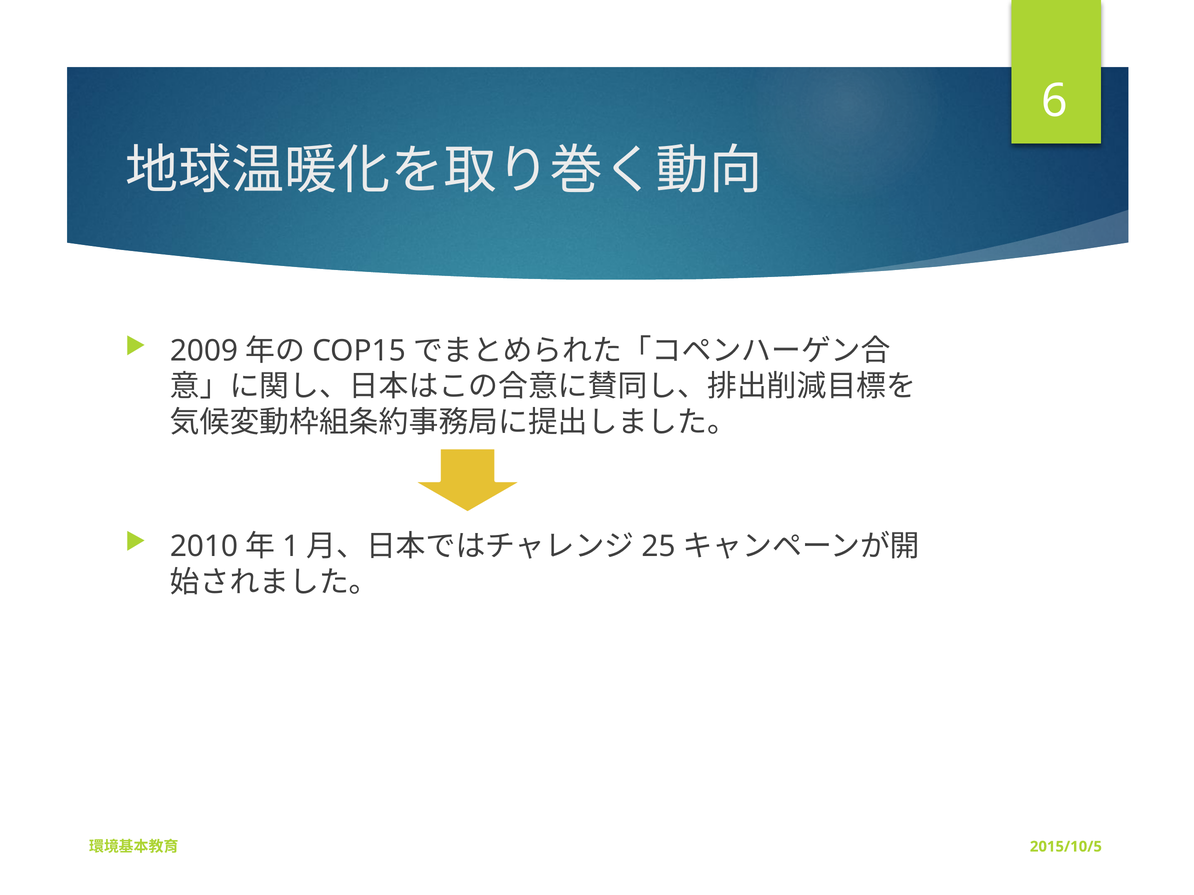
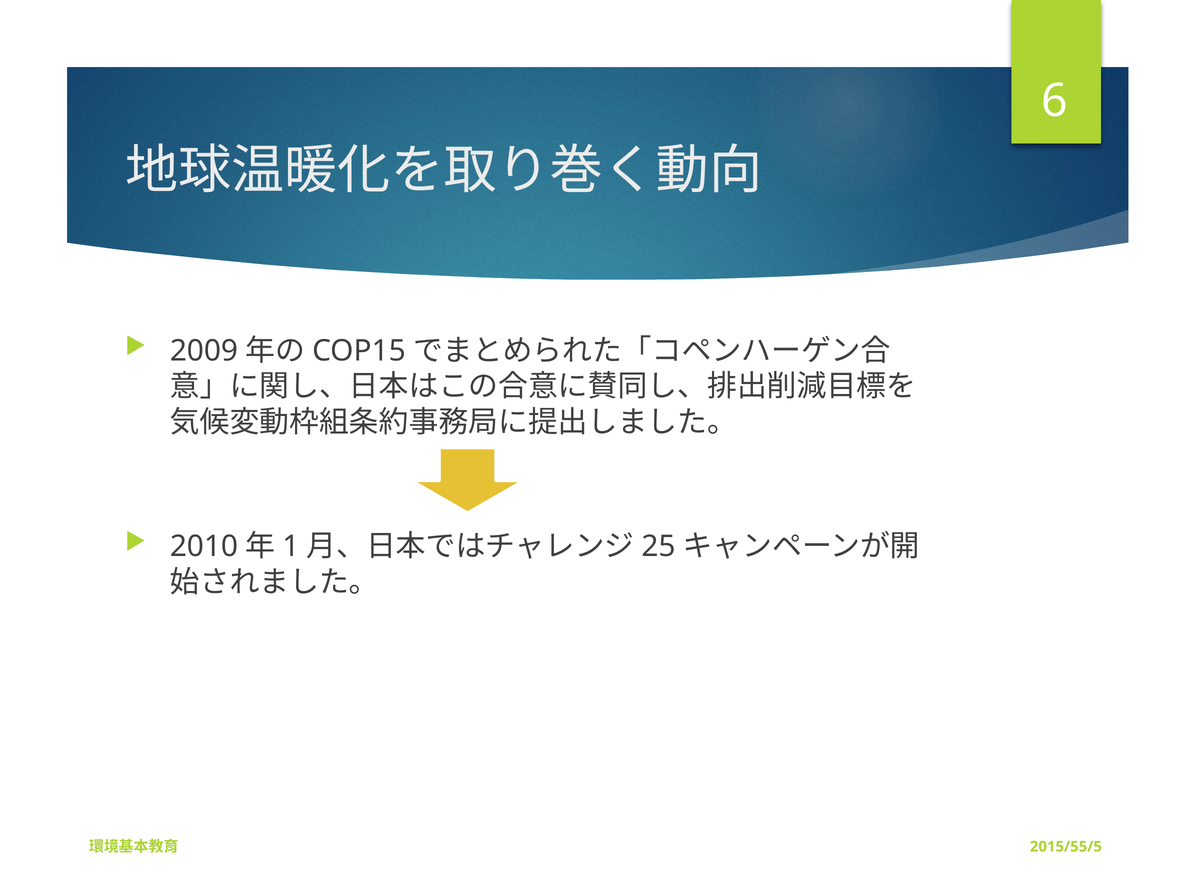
2015/10/5: 2015/10/5 -> 2015/55/5 (1066, 847)
